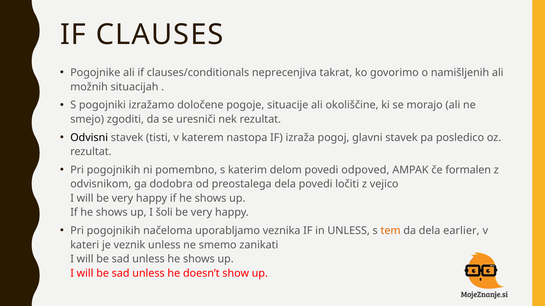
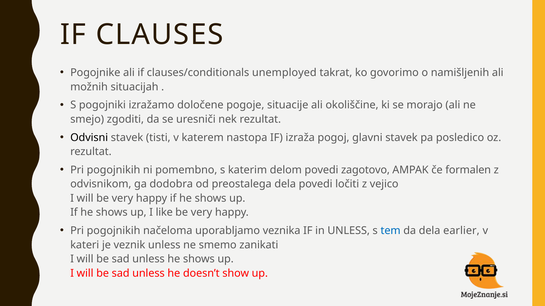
neprecenjiva: neprecenjiva -> unemployed (284, 73)
odpoved: odpoved -> zagotovo (365, 170)
šoli: šoli -> like (164, 213)
tem colour: orange -> blue (391, 231)
